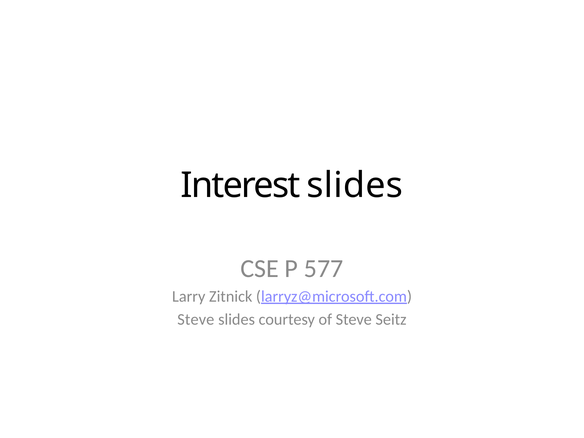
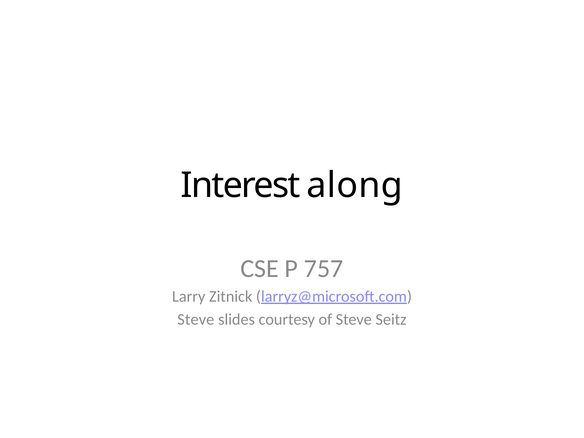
Interest slides: slides -> along (355, 185)
577: 577 -> 757 (324, 269)
